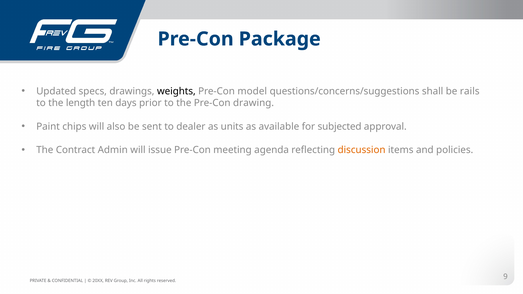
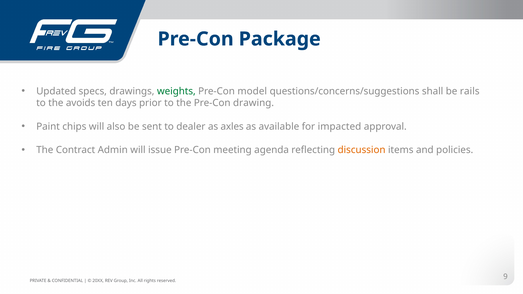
weights colour: black -> green (176, 91)
length: length -> avoids (81, 103)
units: units -> axles (232, 127)
subjected: subjected -> impacted (339, 127)
